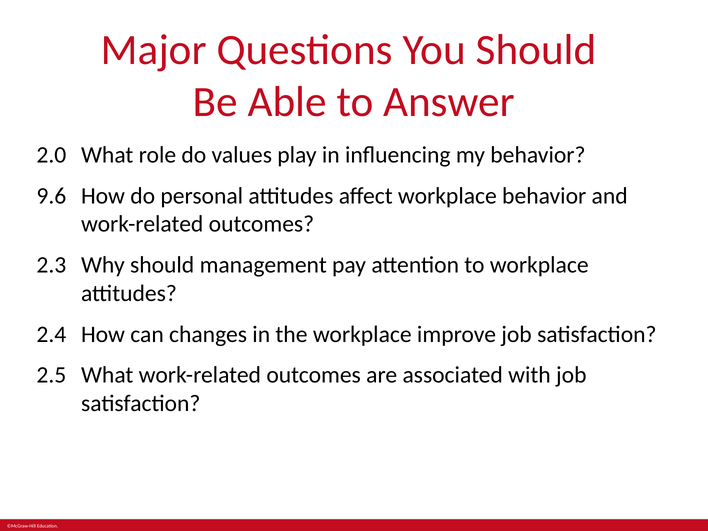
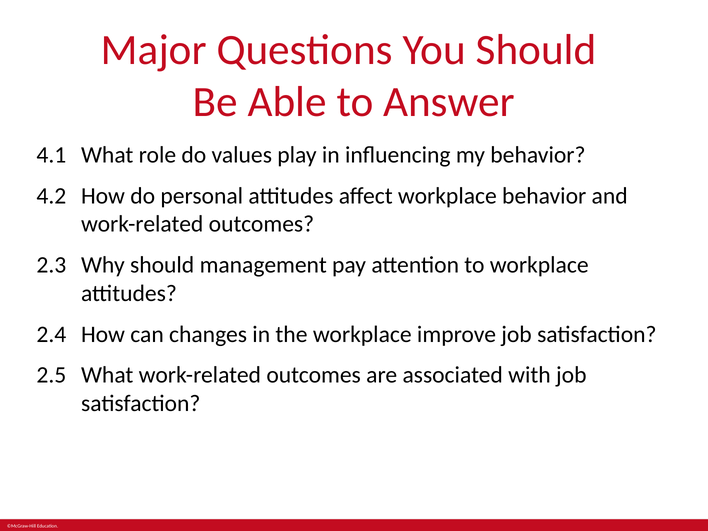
2.0: 2.0 -> 4.1 (51, 155)
9.6: 9.6 -> 4.2 (51, 196)
